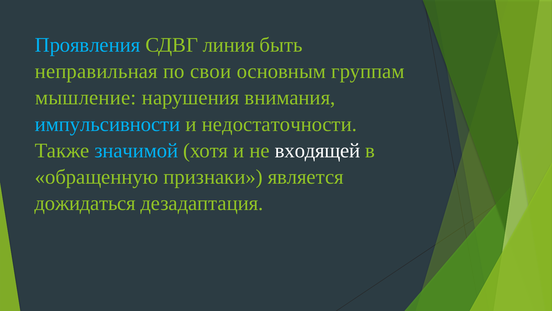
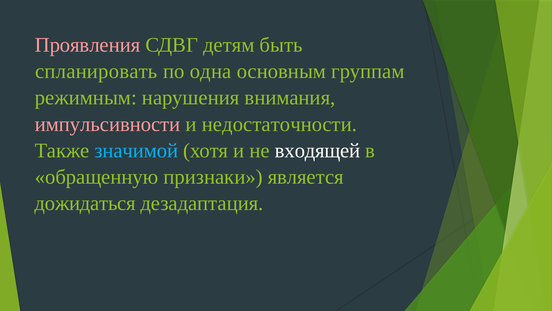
Проявления colour: light blue -> pink (88, 45)
линия: линия -> детям (229, 45)
неправильная: неправильная -> спланировать (96, 71)
свои: свои -> одна (211, 71)
мышление: мышление -> режимным (86, 98)
импульсивности colour: light blue -> pink (108, 124)
